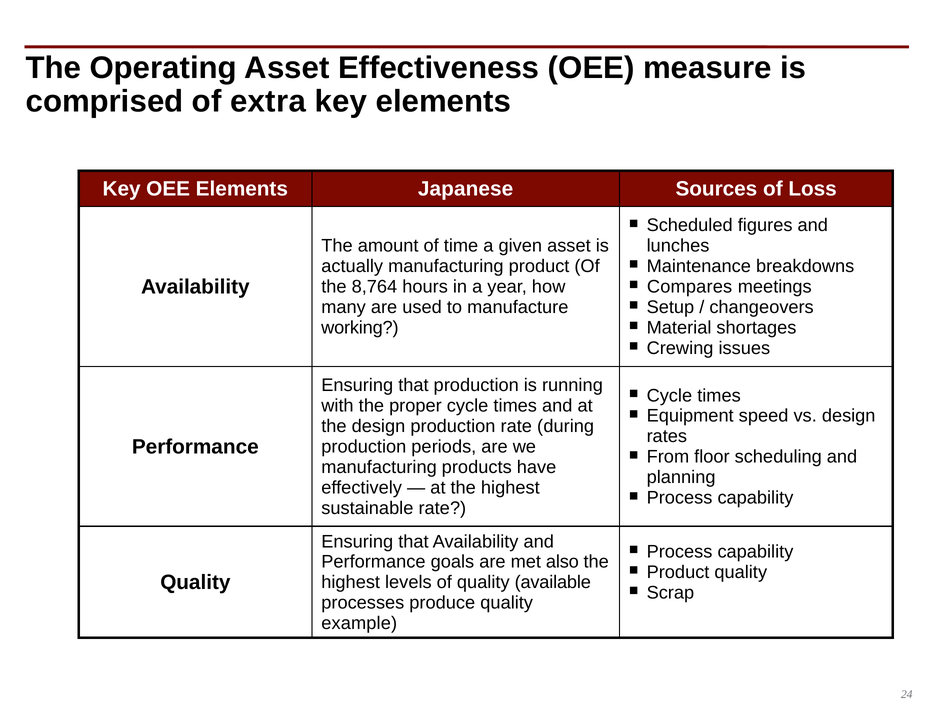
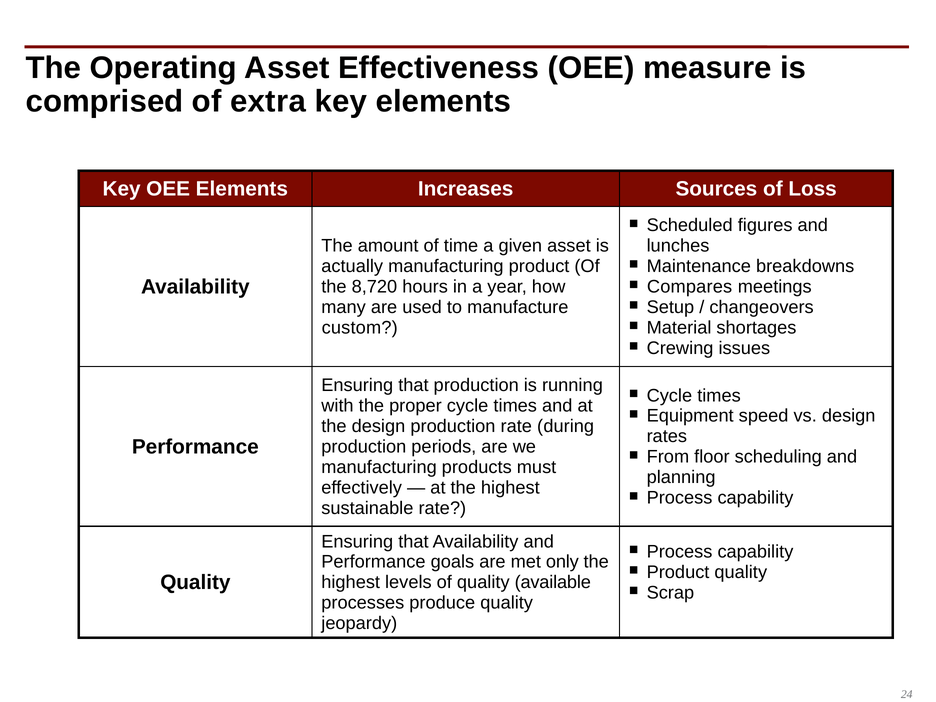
Japanese: Japanese -> Increases (466, 189)
8,764: 8,764 -> 8,720 (374, 287)
working: working -> custom (360, 328)
have: have -> must (537, 467)
also: also -> only (562, 562)
example: example -> jeopardy (359, 623)
